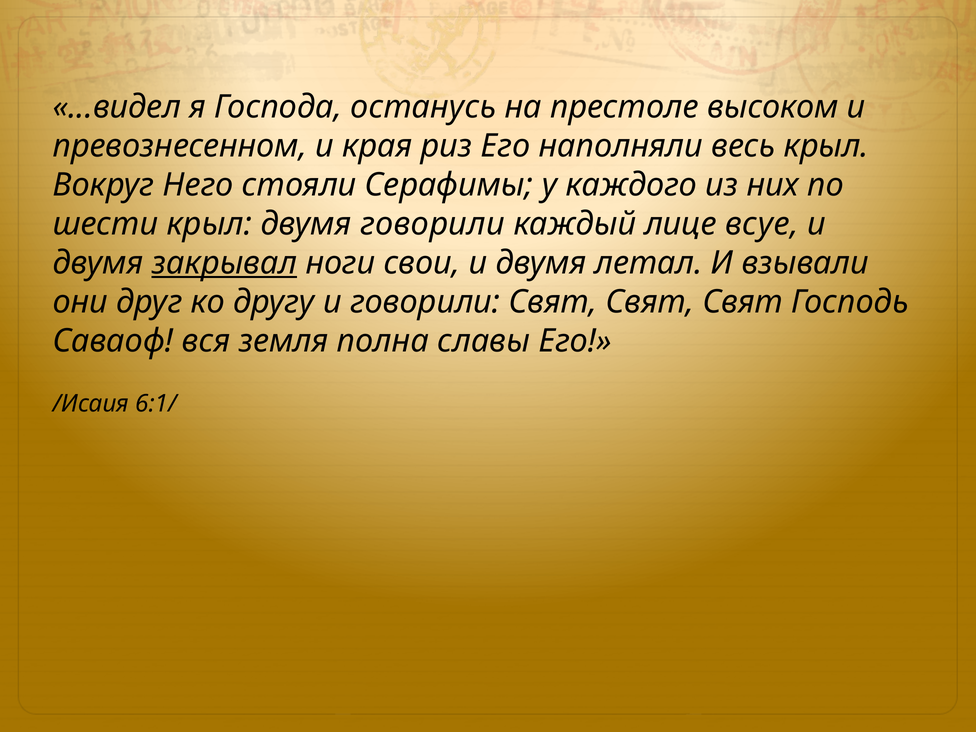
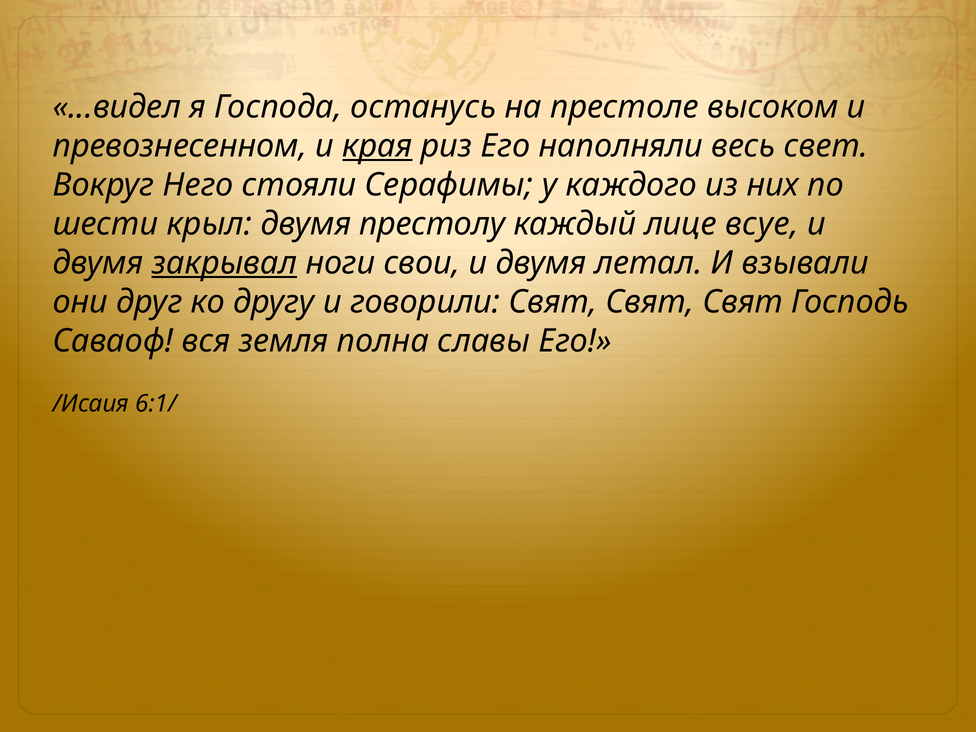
края underline: none -> present (377, 146)
весь крыл: крыл -> свет (826, 146)
двумя говорили: говорили -> престолу (433, 224)
